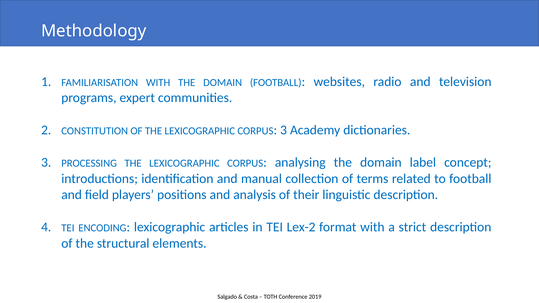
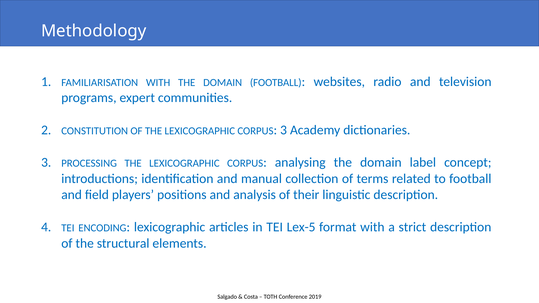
Lex-2: Lex-2 -> Lex-5 (301, 227)
